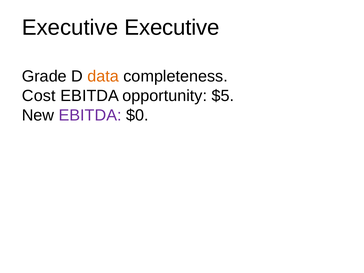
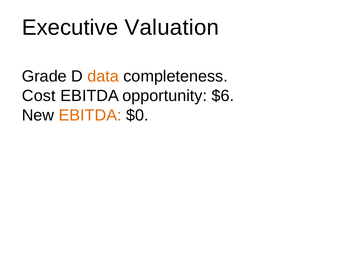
Executive Executive: Executive -> Valuation (172, 28)
$5: $5 -> $6 (223, 96)
EBITDA colour: purple -> orange (90, 115)
